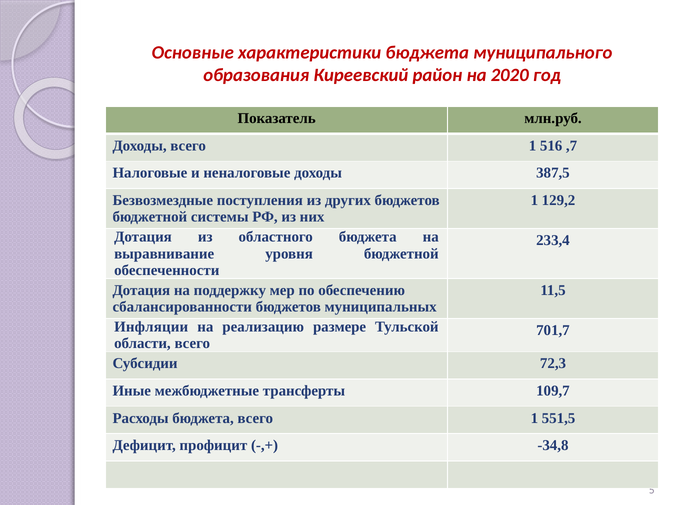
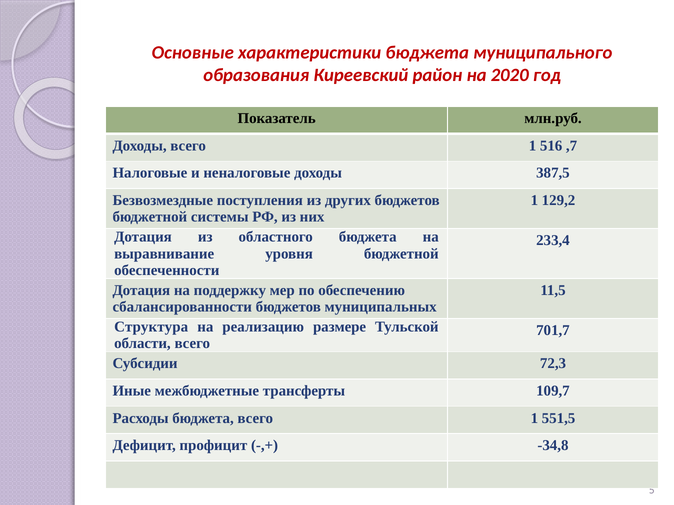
Инфляции: Инфляции -> Структура (151, 327)
